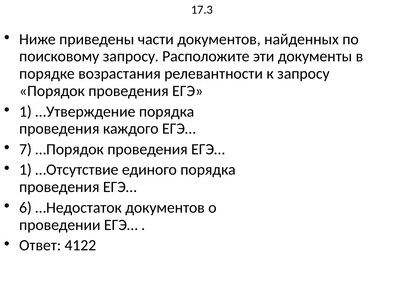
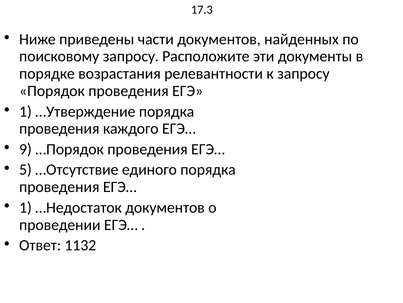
7: 7 -> 9 (25, 149)
1: 1 -> 5 (25, 169)
6: 6 -> 1 (25, 207)
4122: 4122 -> 1132 (80, 245)
